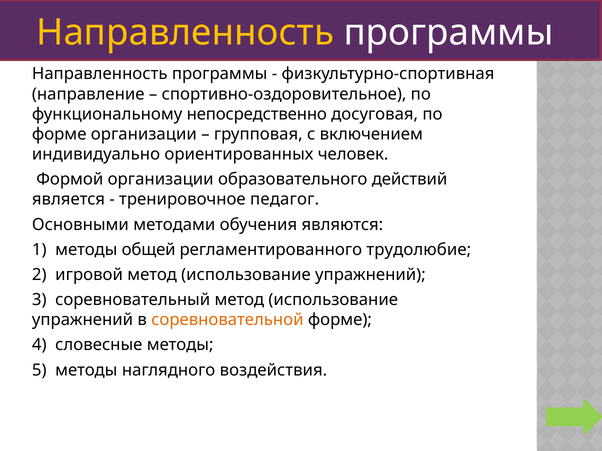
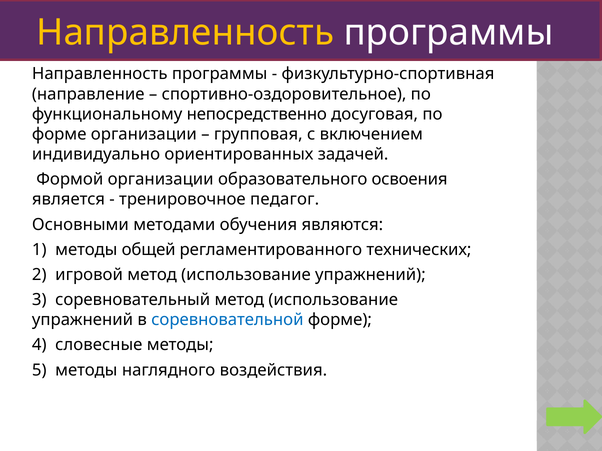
человек: человек -> задачей (353, 154)
действий: действий -> освоения (410, 180)
трудолюбие: трудолюбие -> технических (419, 250)
соревновательной colour: orange -> blue (227, 320)
